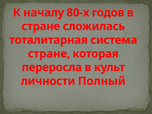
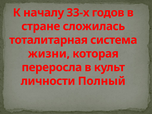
80-х: 80-х -> 33-х (78, 13)
стране: стране -> жизни (49, 54)
